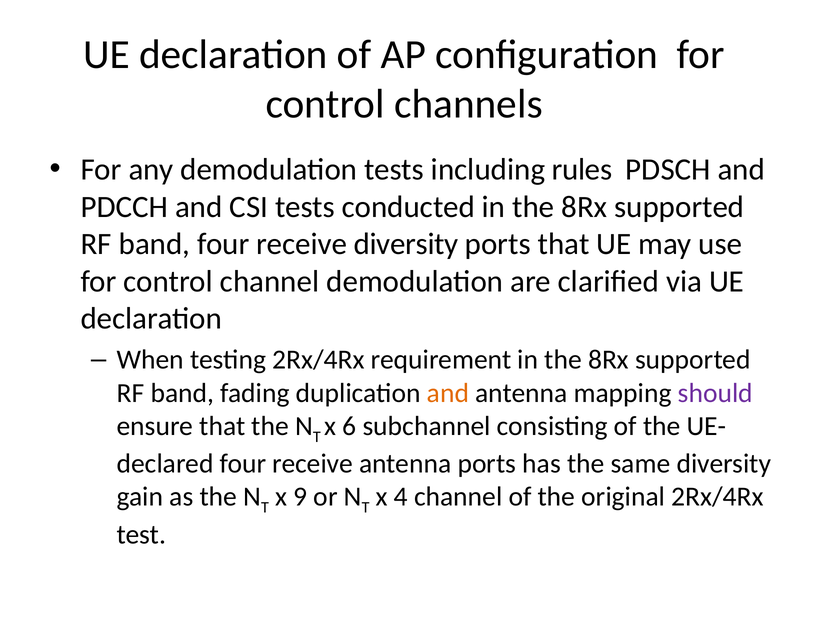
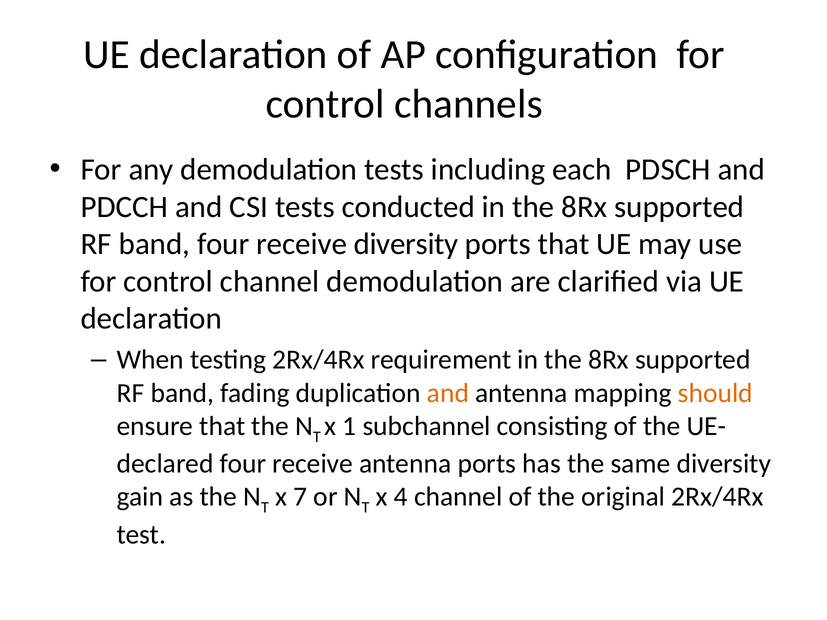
rules: rules -> each (582, 170)
should colour: purple -> orange (715, 393)
6: 6 -> 1 (349, 426)
9: 9 -> 7 (300, 497)
